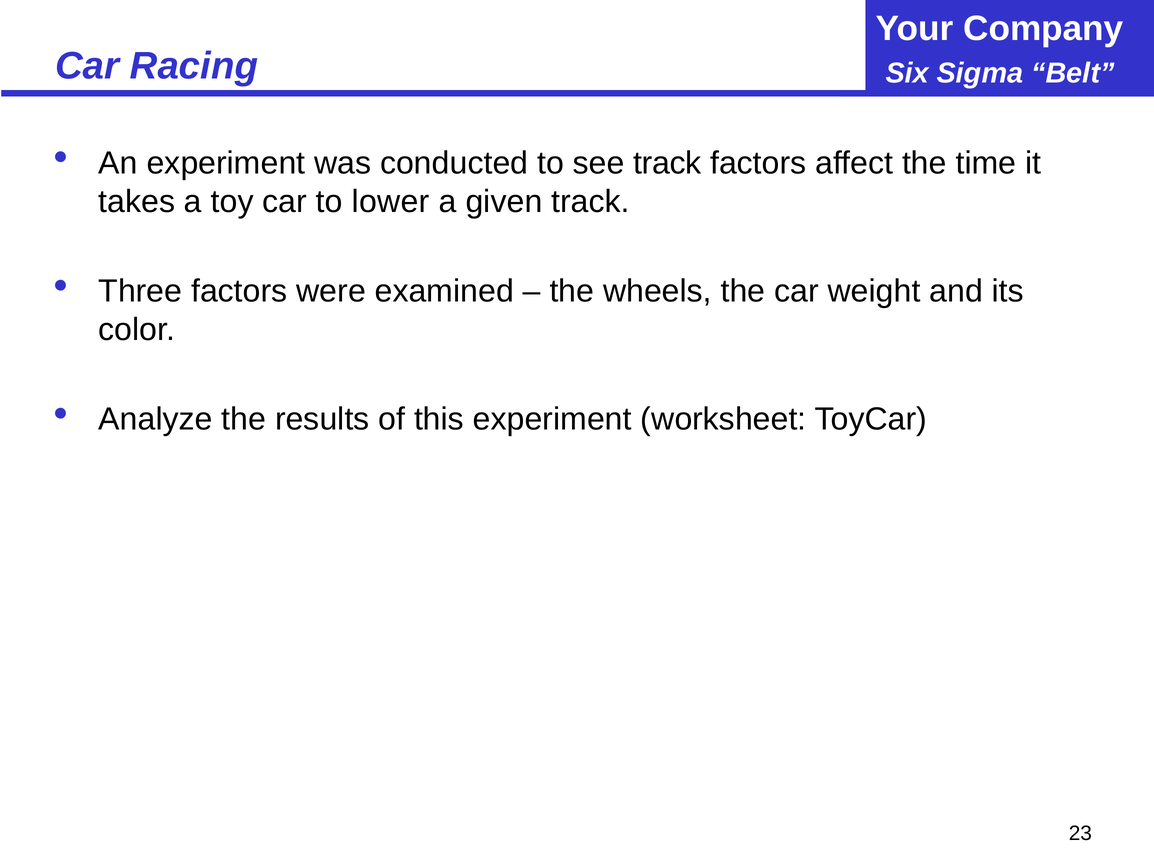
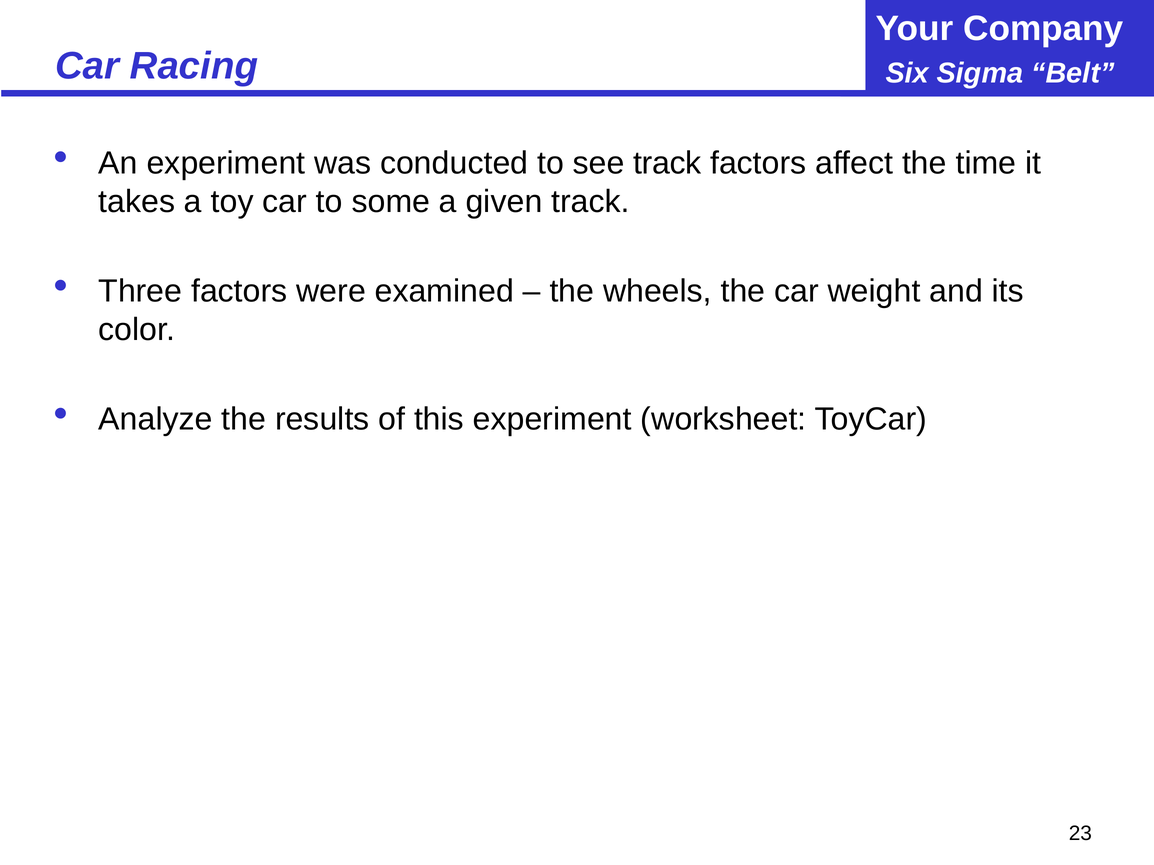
lower: lower -> some (391, 202)
